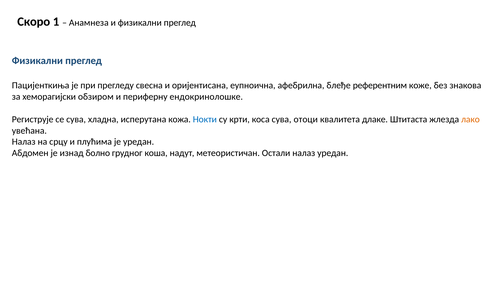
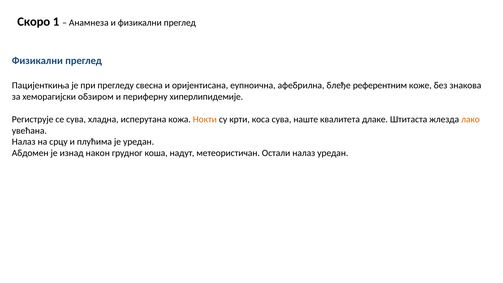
ендокринолошке: ендокринолошке -> хиперлипидемије (206, 97)
Нокти colour: blue -> orange (205, 119)
отоци: отоци -> наште (306, 119)
болно: болно -> након (98, 153)
